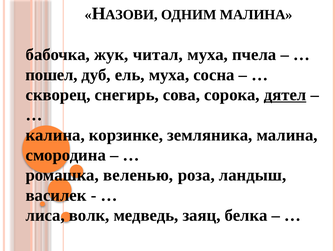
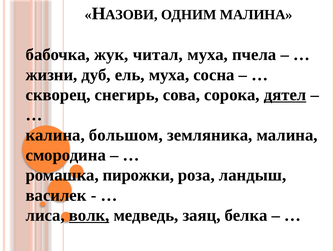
пошел: пошел -> жизни (51, 75)
корзинке: корзинке -> большом (126, 135)
веленью: веленью -> пирожки (138, 175)
волк underline: none -> present (89, 216)
